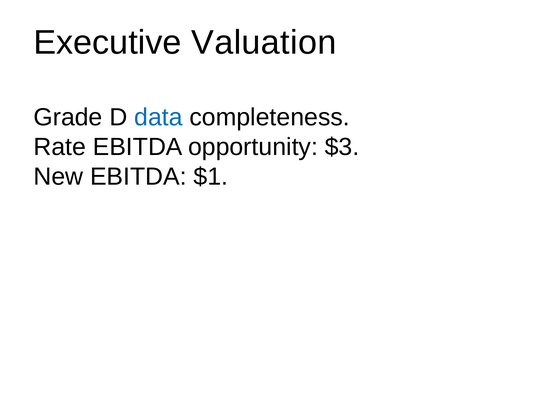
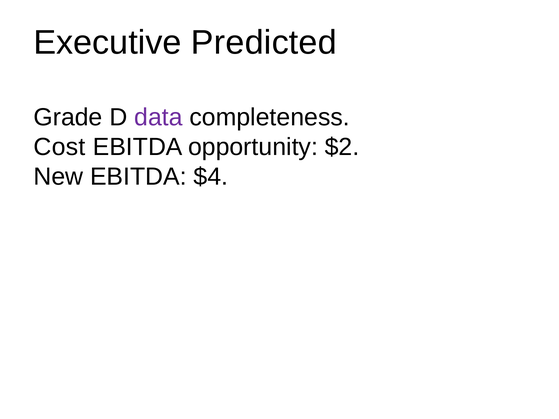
Valuation: Valuation -> Predicted (264, 42)
data colour: blue -> purple (158, 117)
Rate: Rate -> Cost (60, 147)
$3: $3 -> $2 (342, 147)
$1: $1 -> $4 (211, 177)
